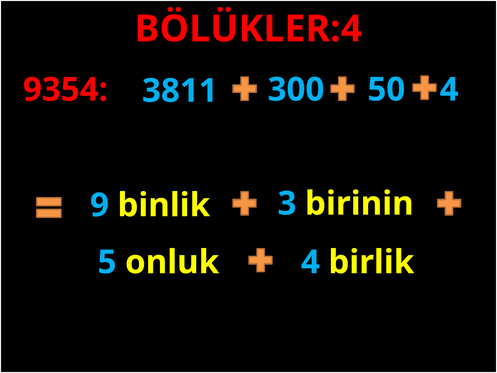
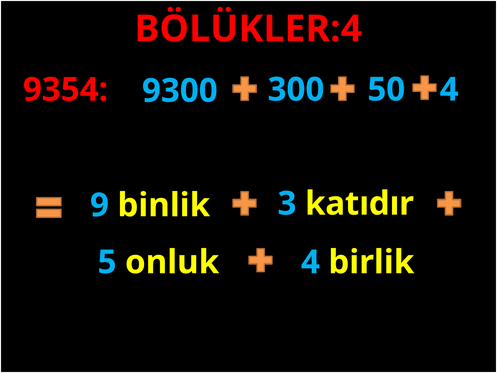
3811: 3811 -> 9300 (180, 91)
birinin: birinin -> katıdır (359, 204)
